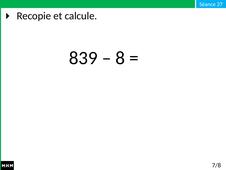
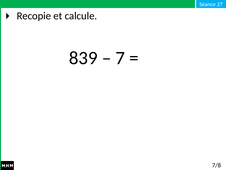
8: 8 -> 7 (120, 58)
